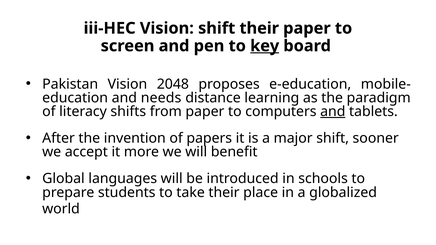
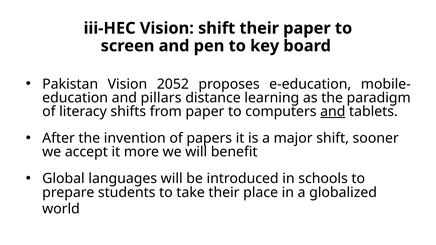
key underline: present -> none (265, 46)
2048: 2048 -> 2052 (173, 84)
needs: needs -> pillars (161, 98)
